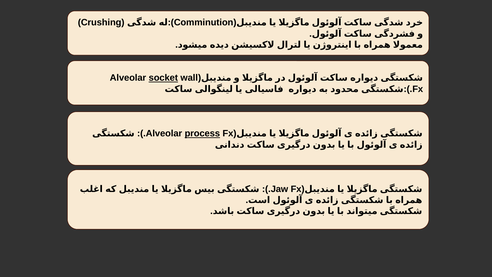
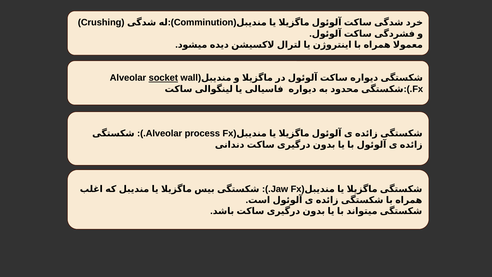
process underline: present -> none (202, 133)
